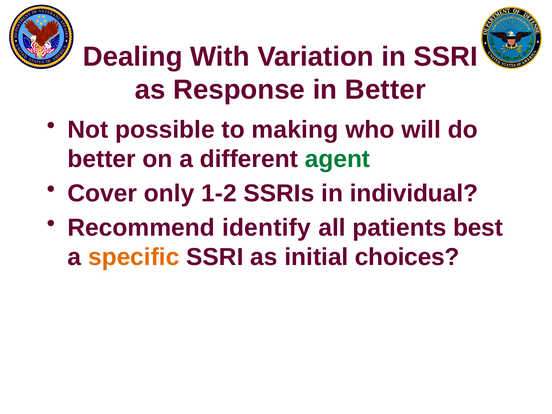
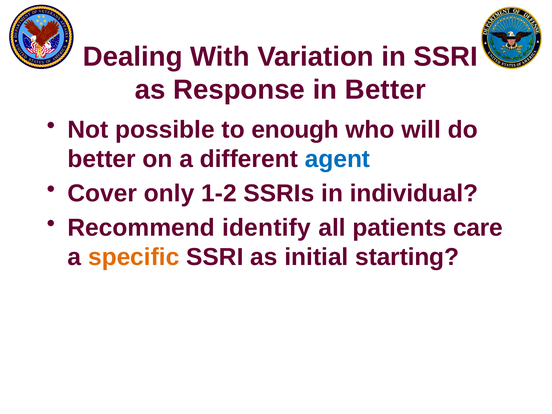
making: making -> enough (295, 130)
agent colour: green -> blue (337, 159)
best: best -> care (478, 228)
choices: choices -> starting (407, 257)
